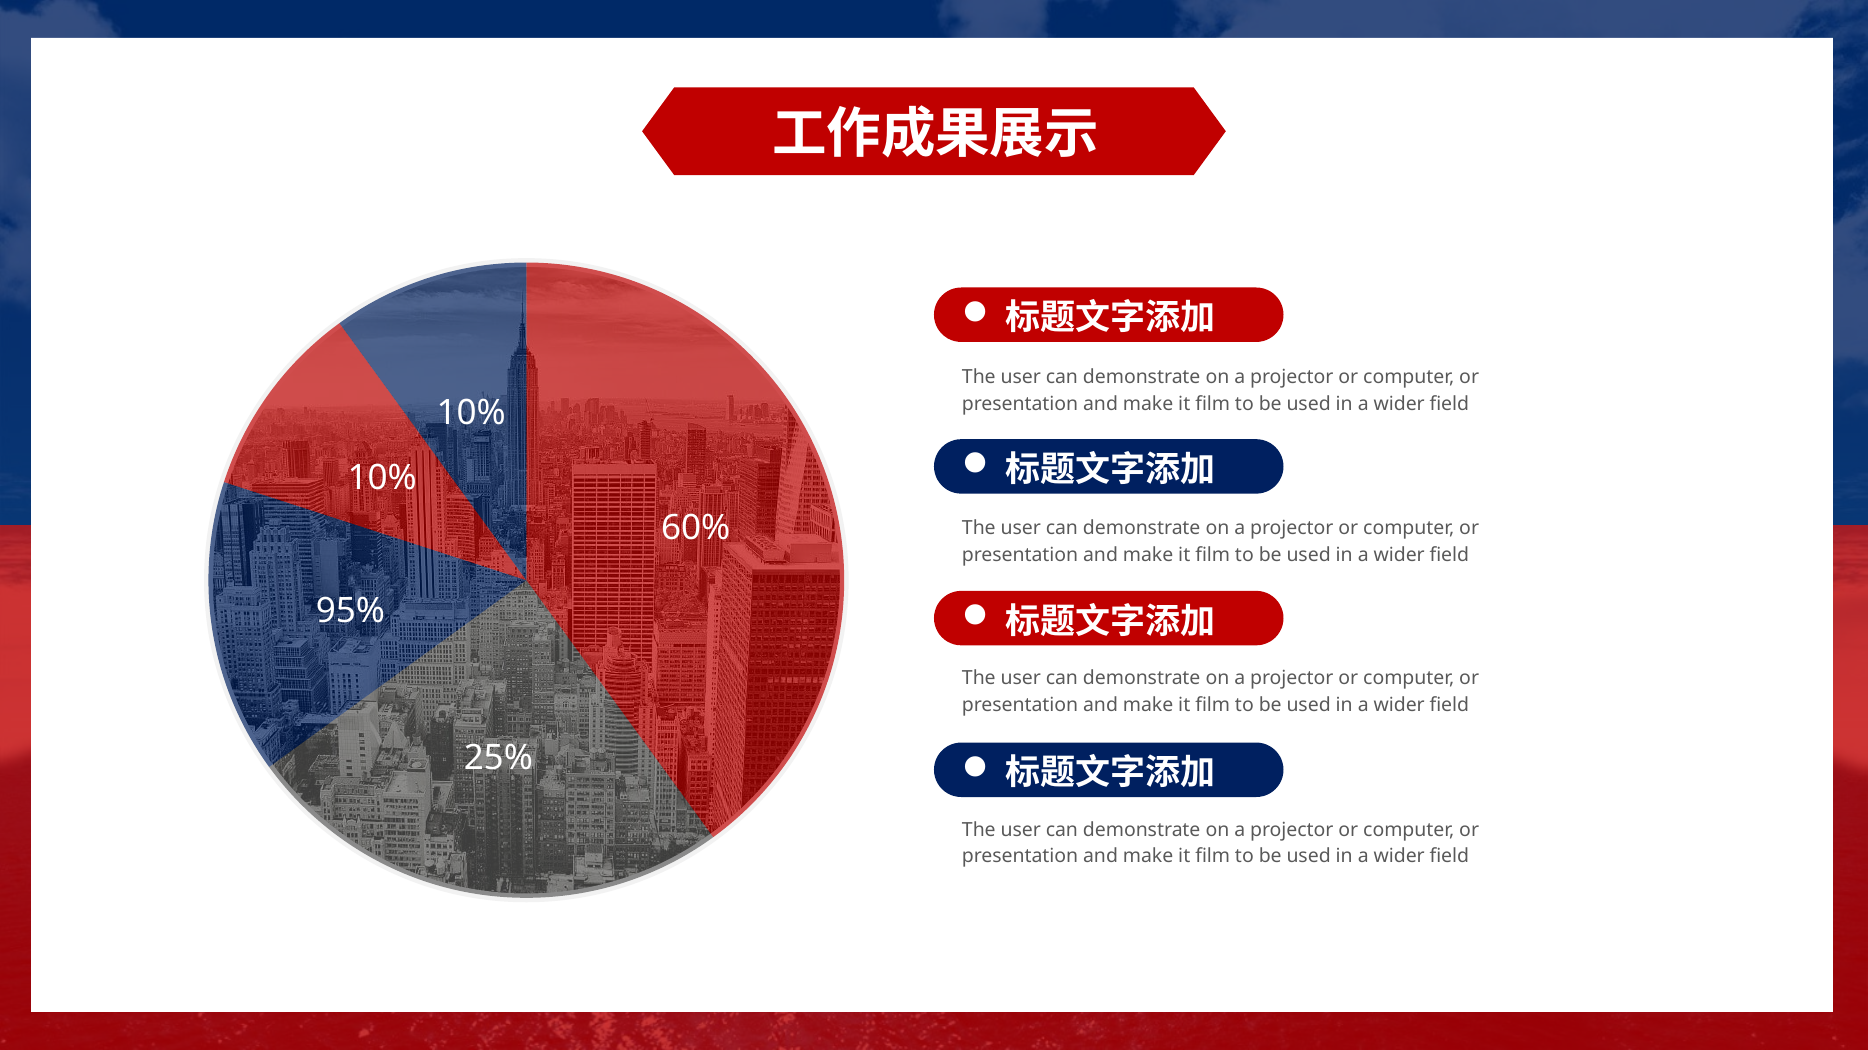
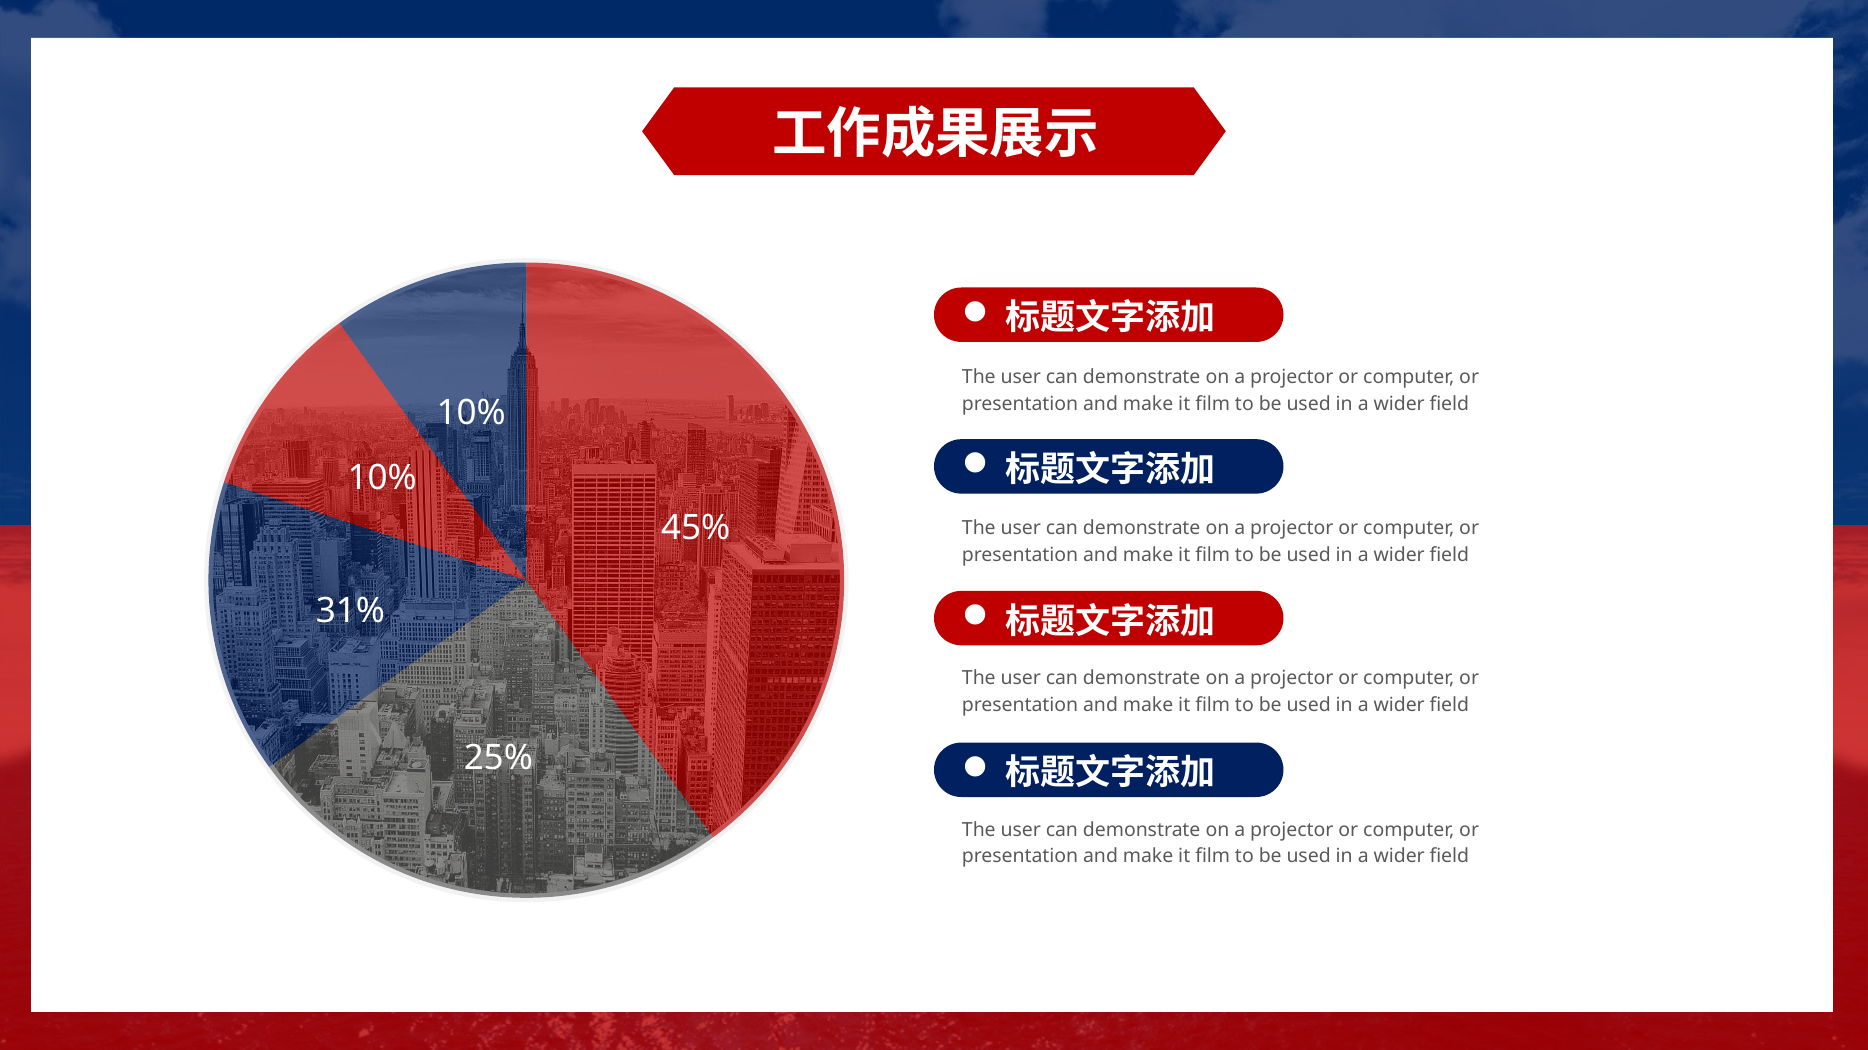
60%: 60% -> 45% (696, 528)
95%: 95% -> 31% (350, 611)
